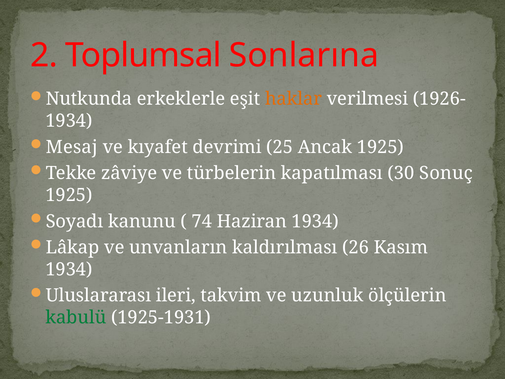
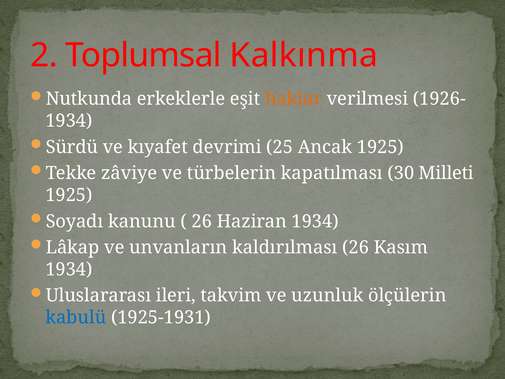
Sonlarına: Sonlarına -> Kalkınma (304, 55)
Mesaj: Mesaj -> Sürdü (72, 147)
Sonuç: Sonuç -> Milleti (446, 173)
74: 74 -> 26 (202, 221)
kabulü colour: green -> blue (76, 317)
